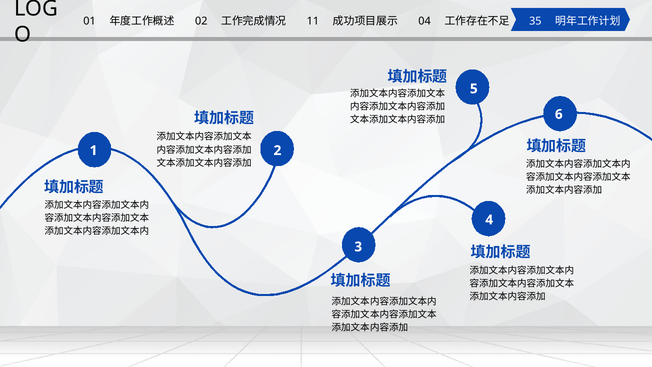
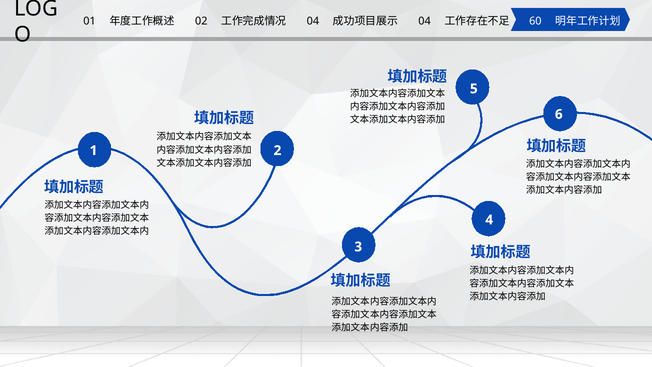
11: 11 -> 04 (313, 21)
35: 35 -> 60 (535, 21)
